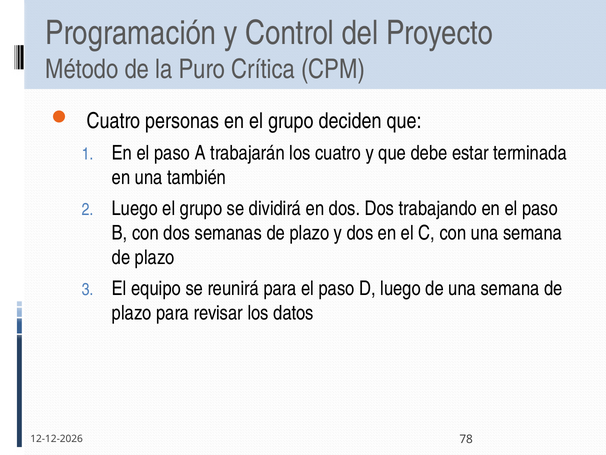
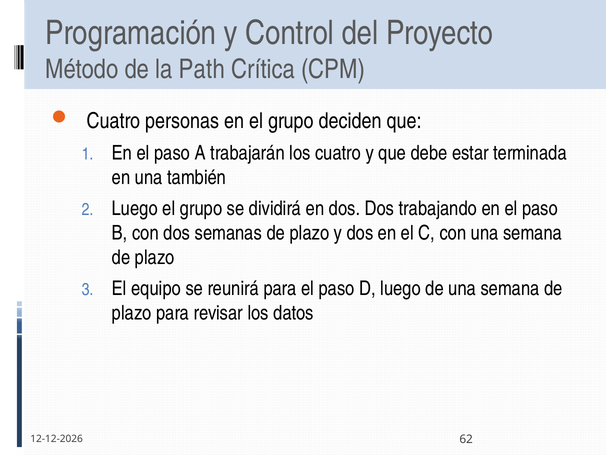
Puro: Puro -> Path (202, 69)
78: 78 -> 62 (466, 439)
